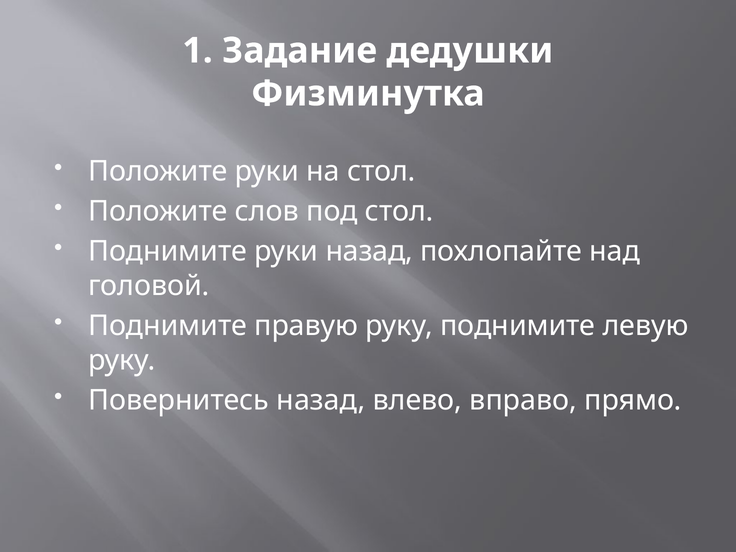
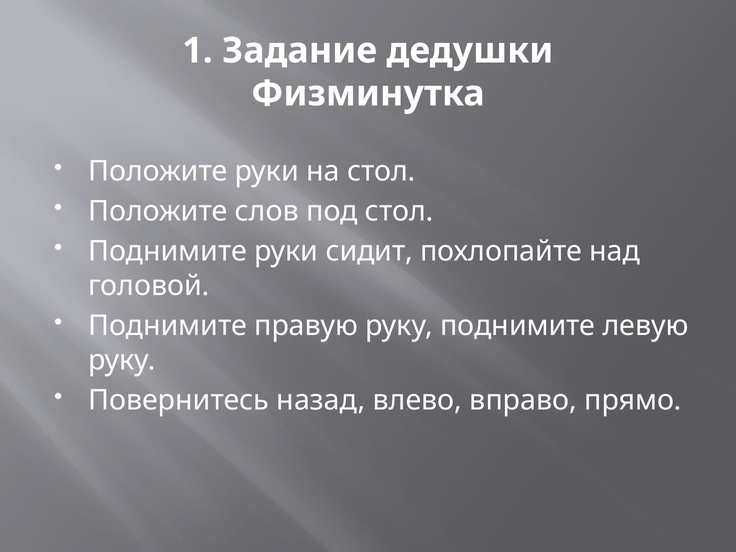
руки назад: назад -> сидит (369, 252)
